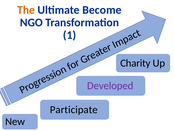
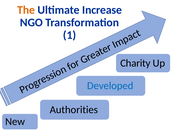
Become: Become -> Increase (102, 10)
Developed colour: purple -> blue (110, 85)
Participate: Participate -> Authorities (74, 109)
